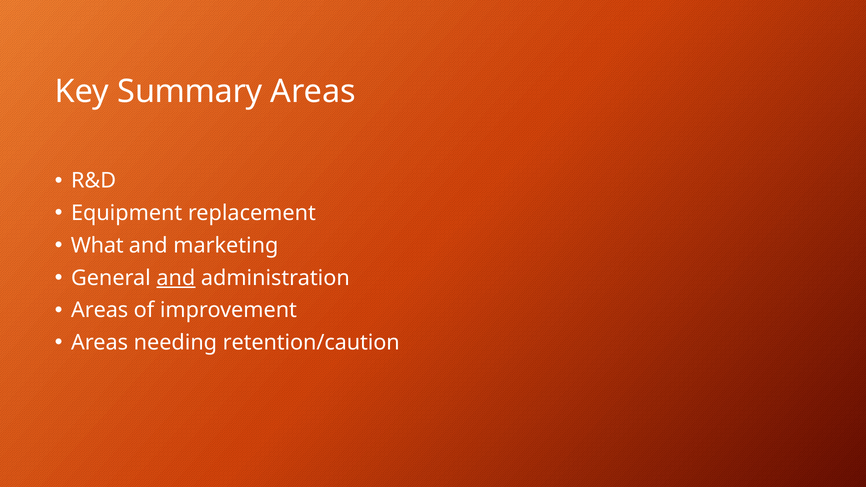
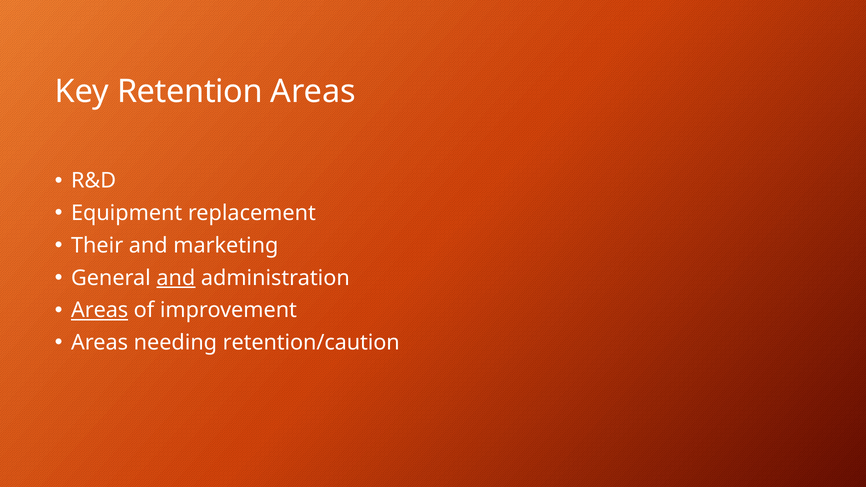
Summary: Summary -> Retention (190, 92)
What: What -> Their (97, 246)
Areas underline: none -> present (100, 310)
